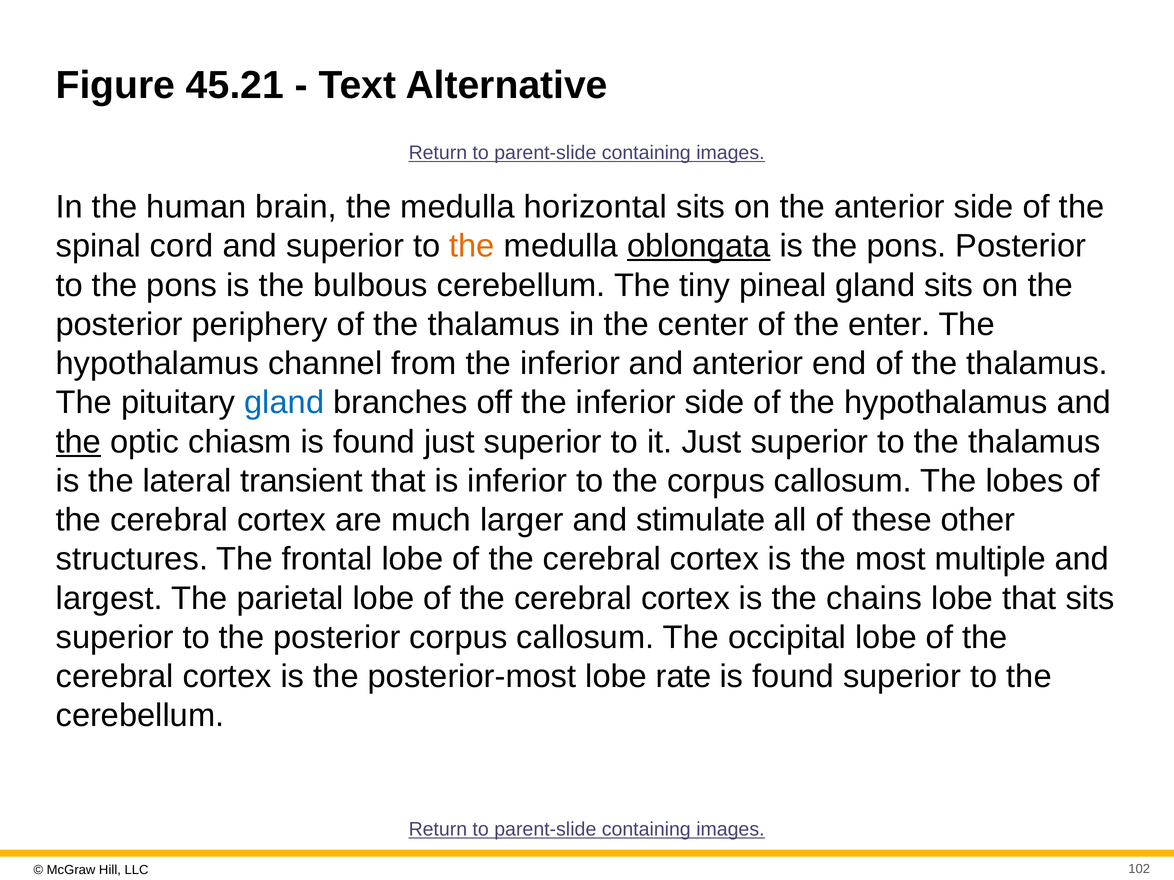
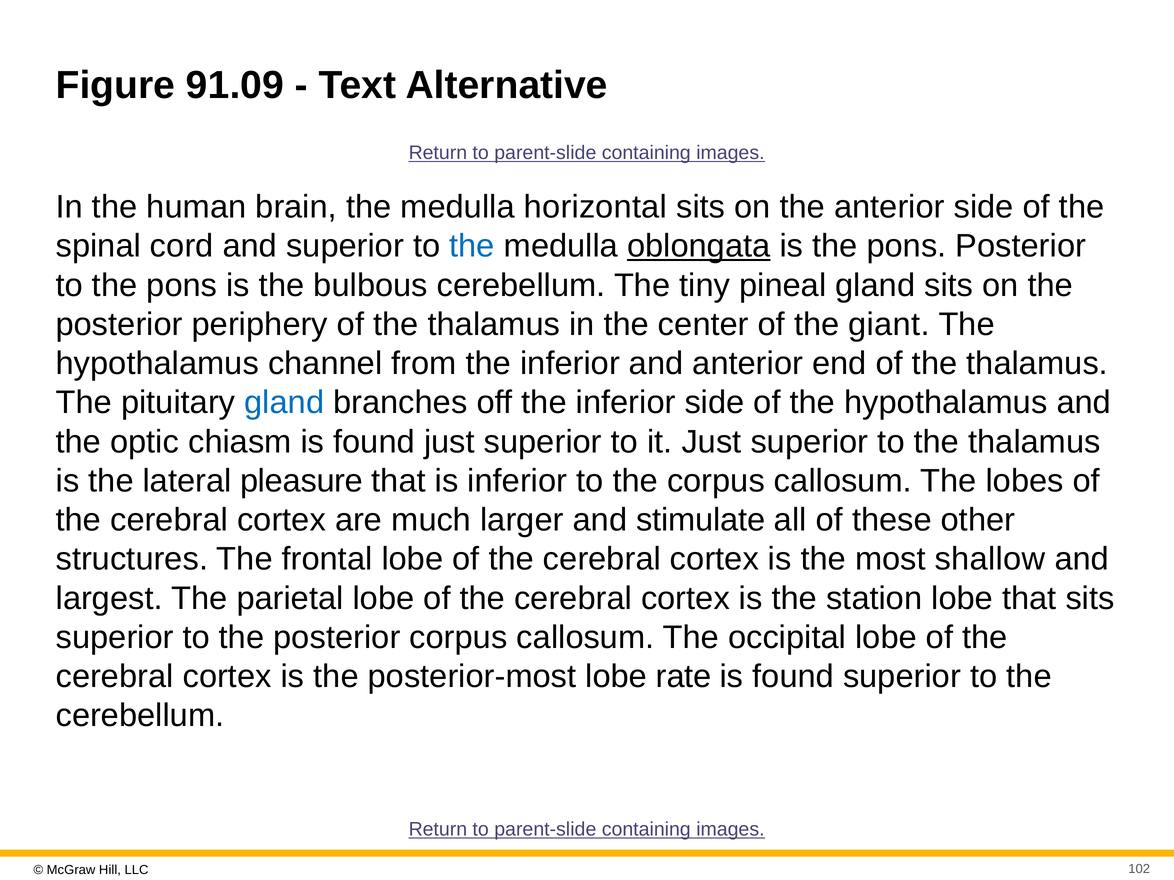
45.21: 45.21 -> 91.09 (235, 85)
the colour: orange -> blue (472, 246)
enter: enter -> giant (889, 325)
the underline: present -> none (78, 442)
transient: transient -> pleasure (302, 481)
multiple: multiple -> shallow (990, 559)
chains: chains -> station (874, 599)
